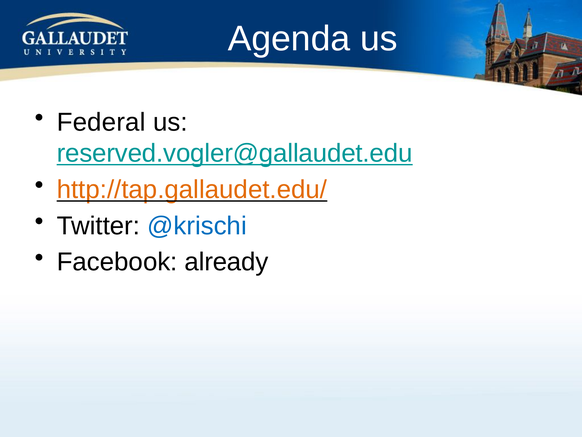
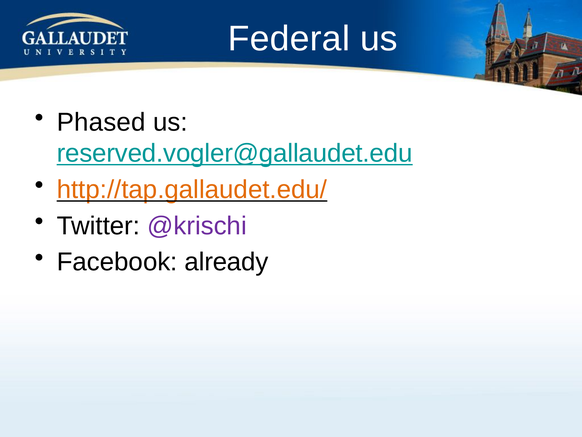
Agenda: Agenda -> Federal (289, 39)
Federal: Federal -> Phased (101, 122)
@krischi colour: blue -> purple (197, 226)
